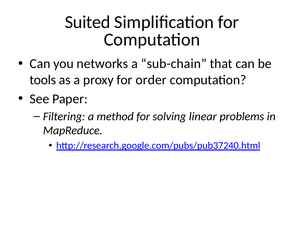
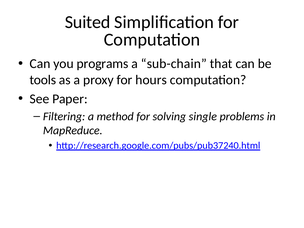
networks: networks -> programs (103, 64)
order: order -> hours (151, 80)
linear: linear -> single (203, 116)
